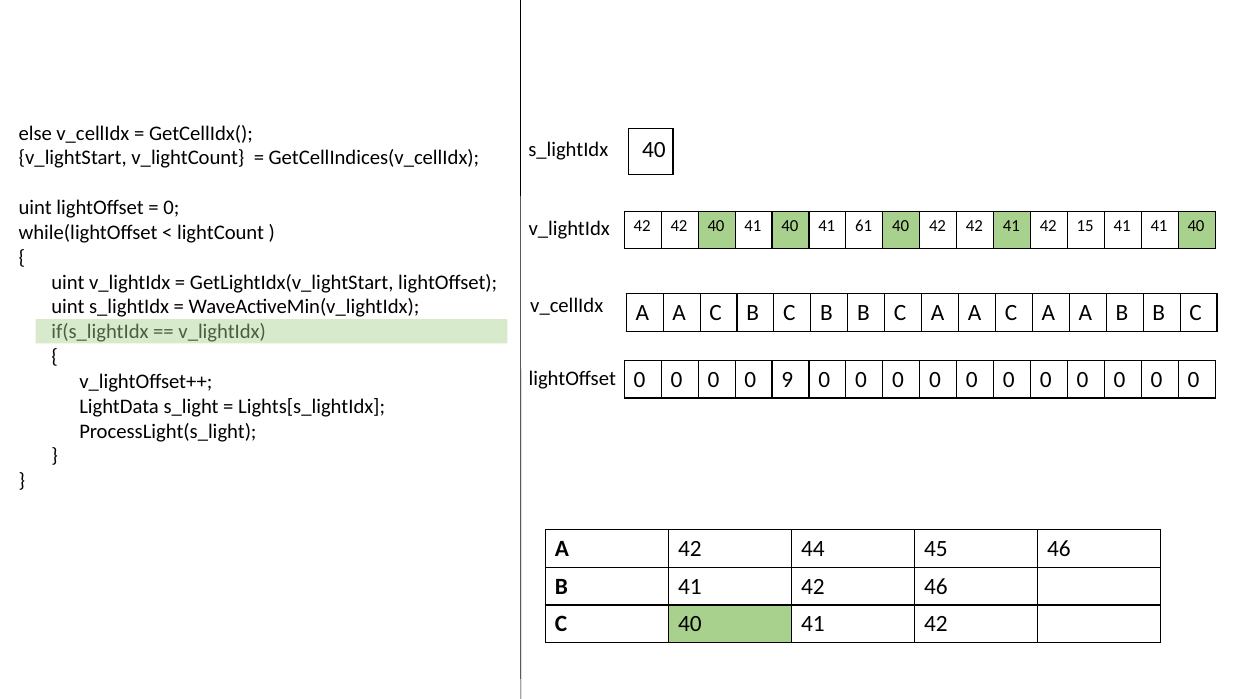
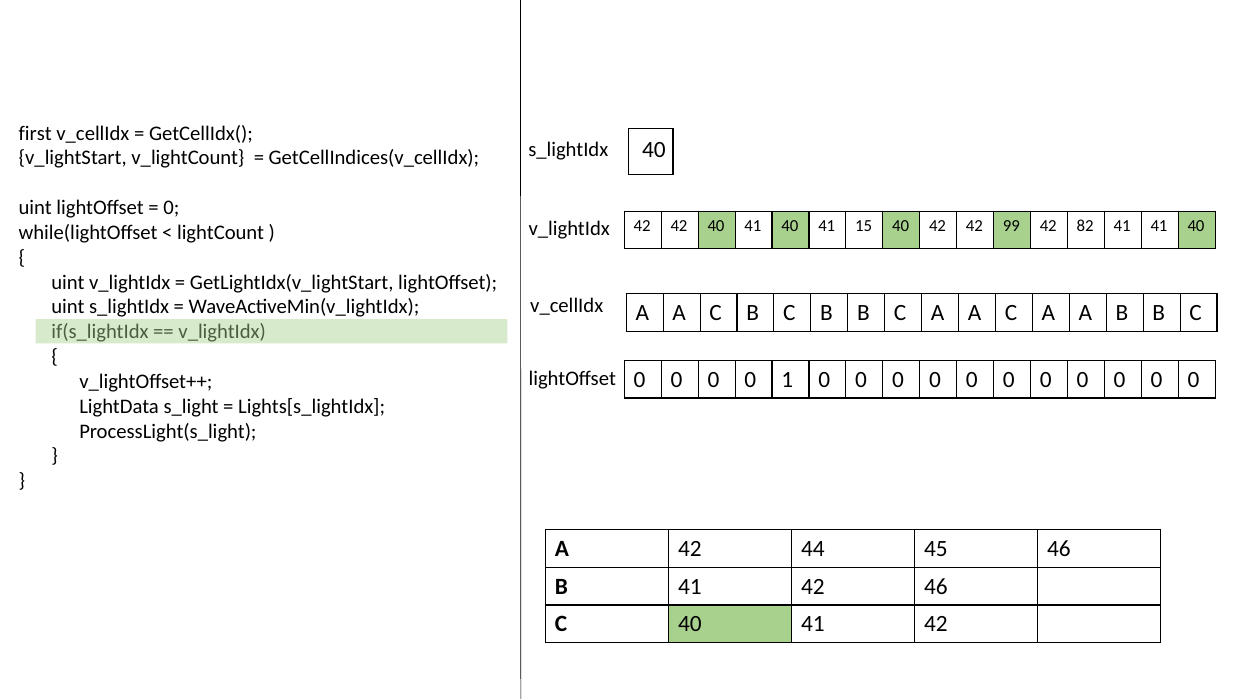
else: else -> first (35, 133)
61: 61 -> 15 (864, 226)
42 41: 41 -> 99 (1011, 226)
15: 15 -> 82 (1085, 226)
9: 9 -> 1 (787, 379)
